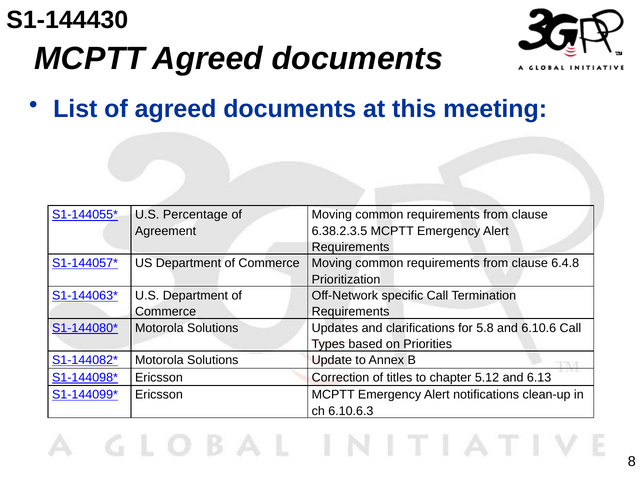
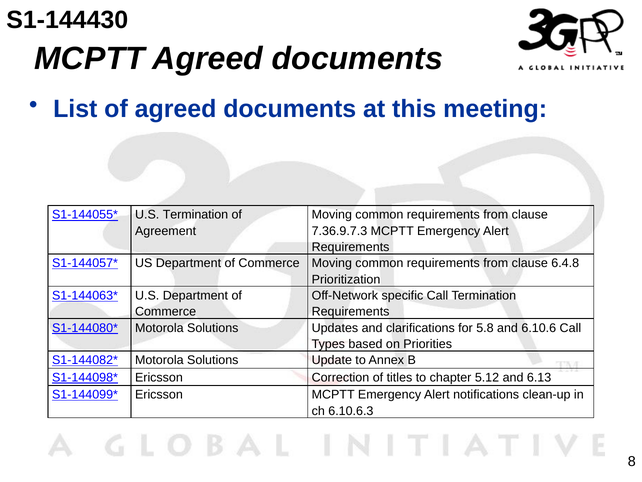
U.S Percentage: Percentage -> Termination (195, 215)
6.38.2.3.5: 6.38.2.3.5 -> 7.36.9.7.3 (339, 231)
